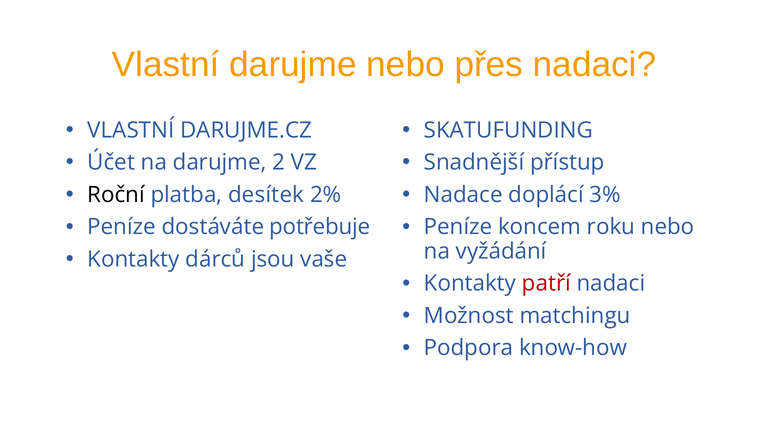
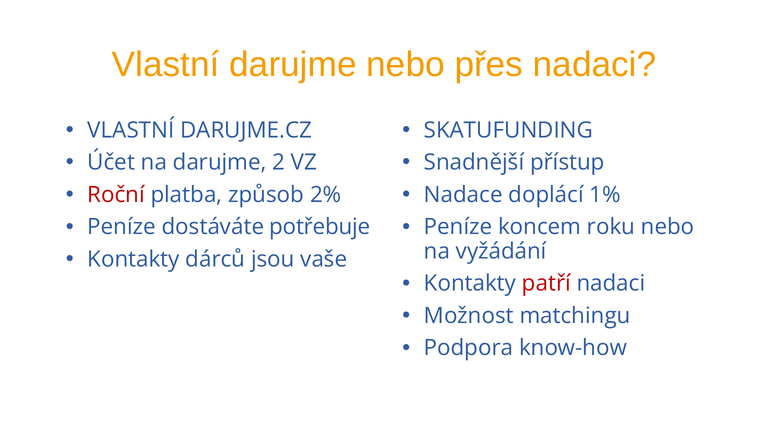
Roční colour: black -> red (116, 195)
desítek: desítek -> způsob (266, 195)
3%: 3% -> 1% (605, 195)
